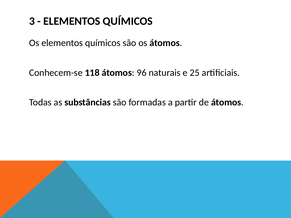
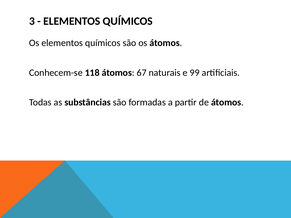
96: 96 -> 67 (142, 73)
25: 25 -> 99 (195, 73)
